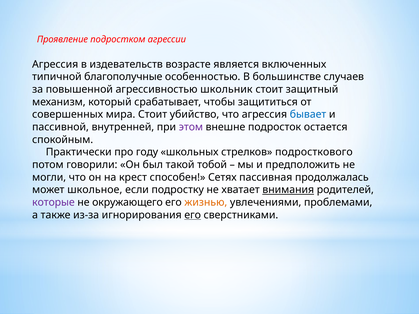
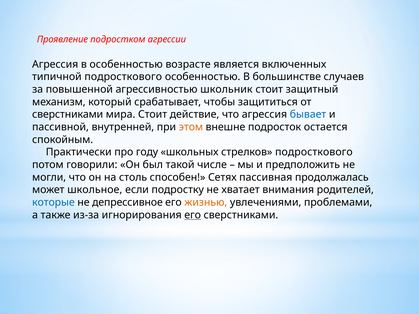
в издевательств: издевательств -> особенностью (126, 64)
типичной благополучные: благополучные -> подросткового (123, 77)
совершенных: совершенных -> сверстниками (68, 115)
убийство: убийство -> действие (195, 115)
этом colour: purple -> orange (191, 127)
тобой: тобой -> числе (212, 165)
крест: крест -> столь (133, 177)
внимания underline: present -> none (288, 190)
которые colour: purple -> blue (53, 203)
окружающего: окружающего -> депрессивное (127, 203)
